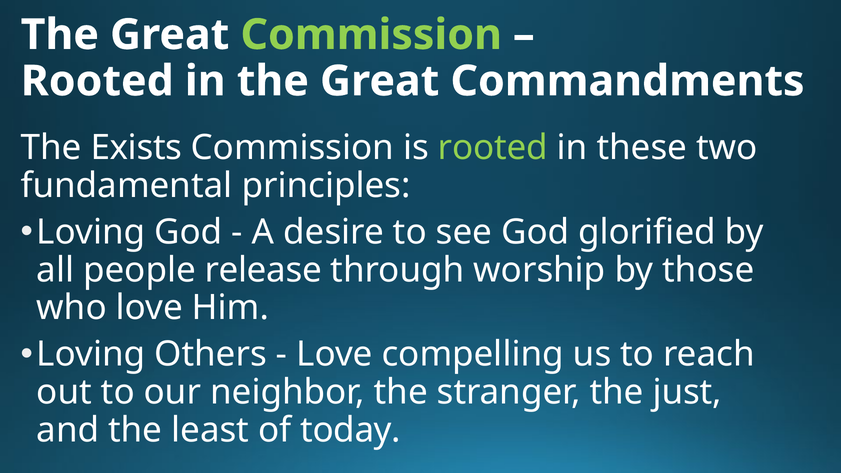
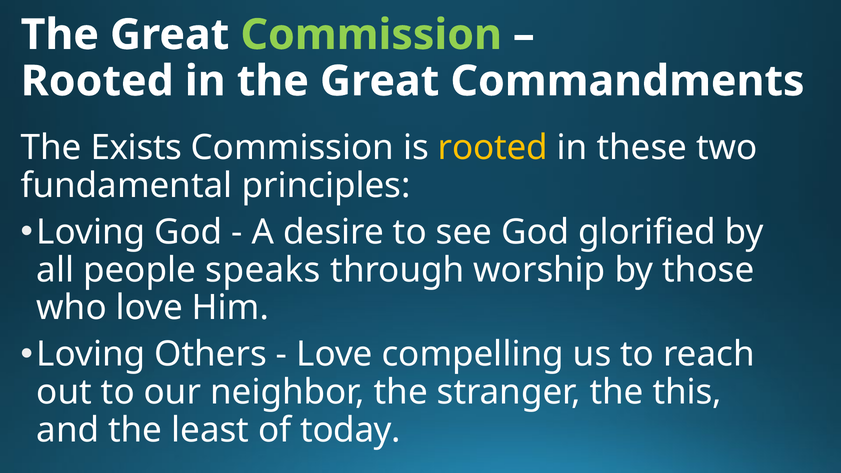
rooted colour: light green -> yellow (493, 148)
release: release -> speaks (263, 270)
just: just -> this (687, 392)
